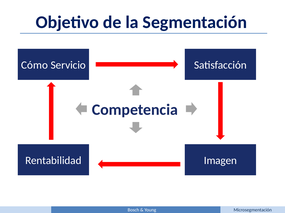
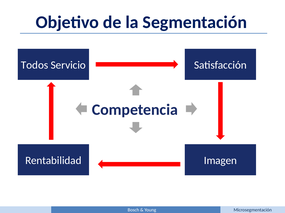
Cómo: Cómo -> Todos (35, 65)
